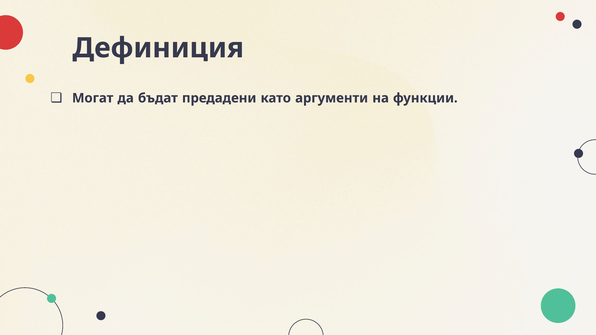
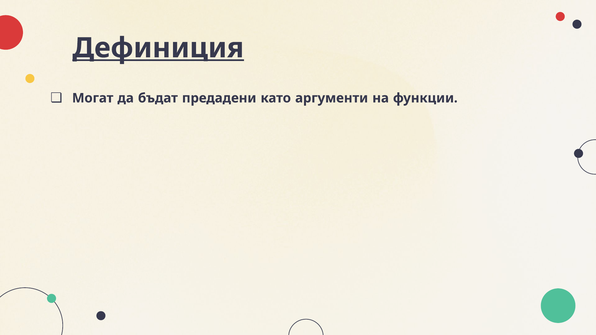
Дефиниция underline: none -> present (158, 48)
